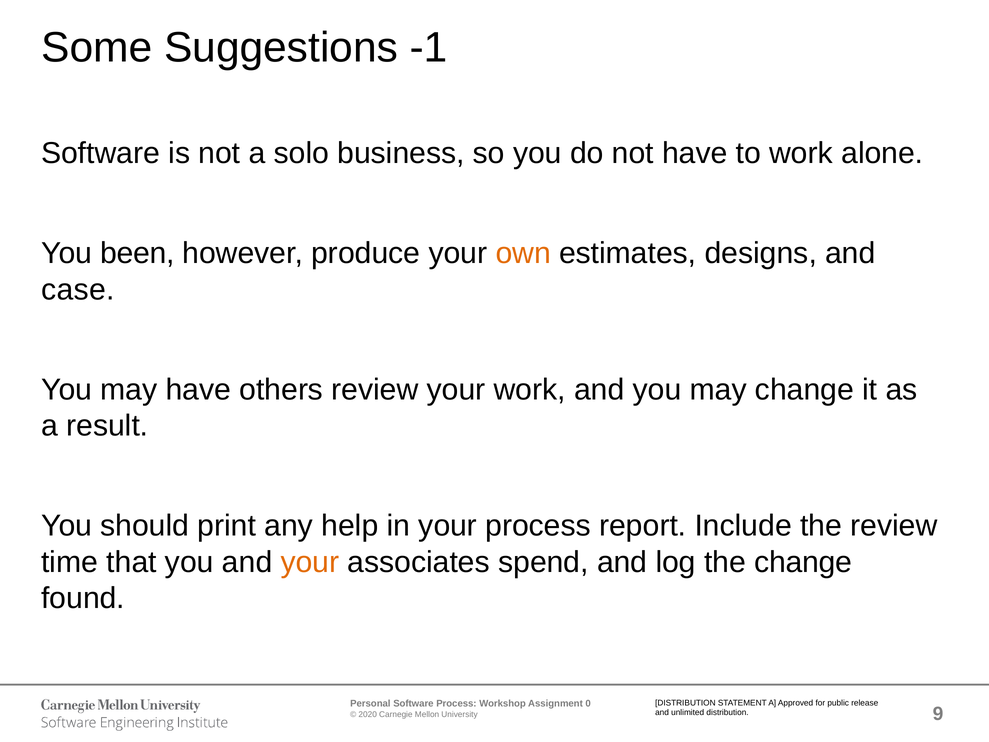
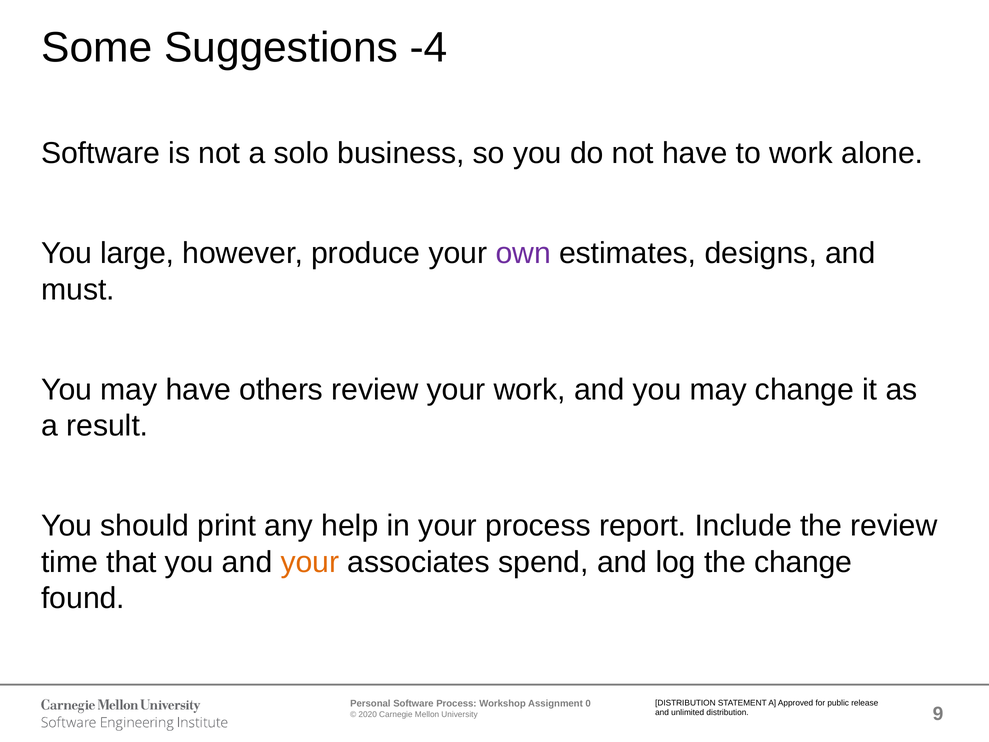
-1: -1 -> -4 (429, 48)
been: been -> large (137, 253)
own colour: orange -> purple (523, 253)
case: case -> must (78, 289)
